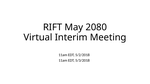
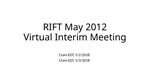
2080: 2080 -> 2012 (96, 27)
